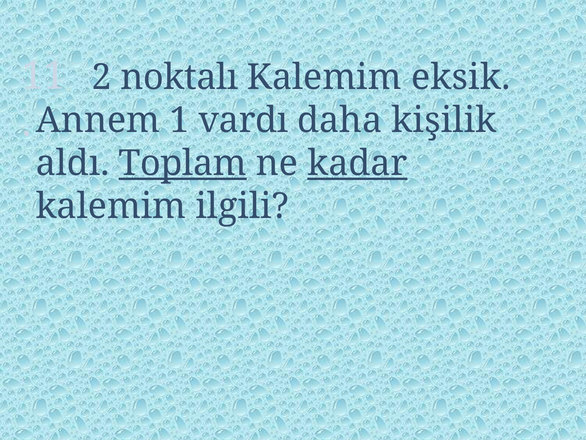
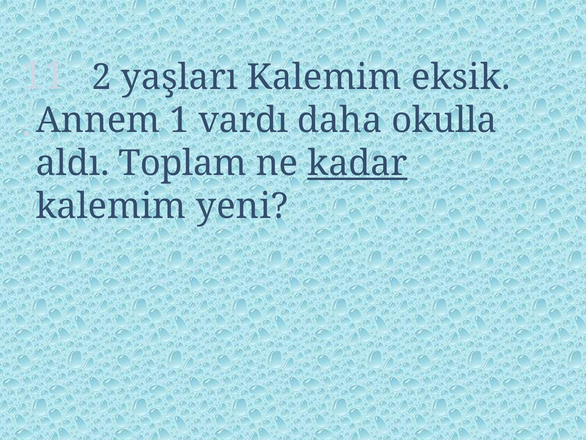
noktalı: noktalı -> yaşları (179, 77)
kişilik: kişilik -> okulla (444, 120)
Toplam underline: present -> none (183, 163)
ilgili: ilgili -> yeni (242, 206)
